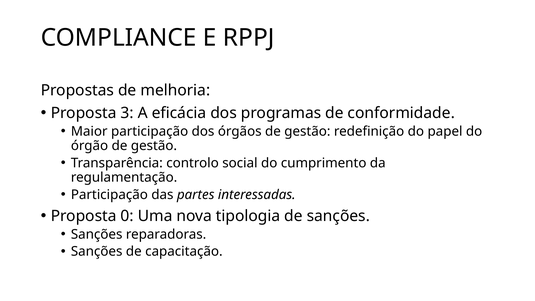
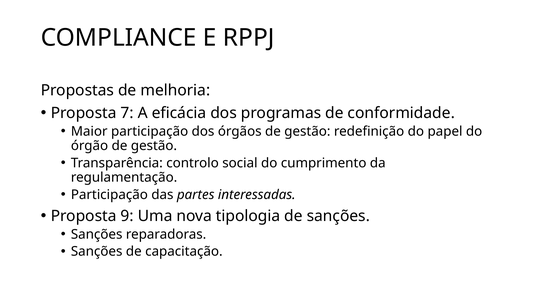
3: 3 -> 7 (127, 113)
0: 0 -> 9 (127, 216)
